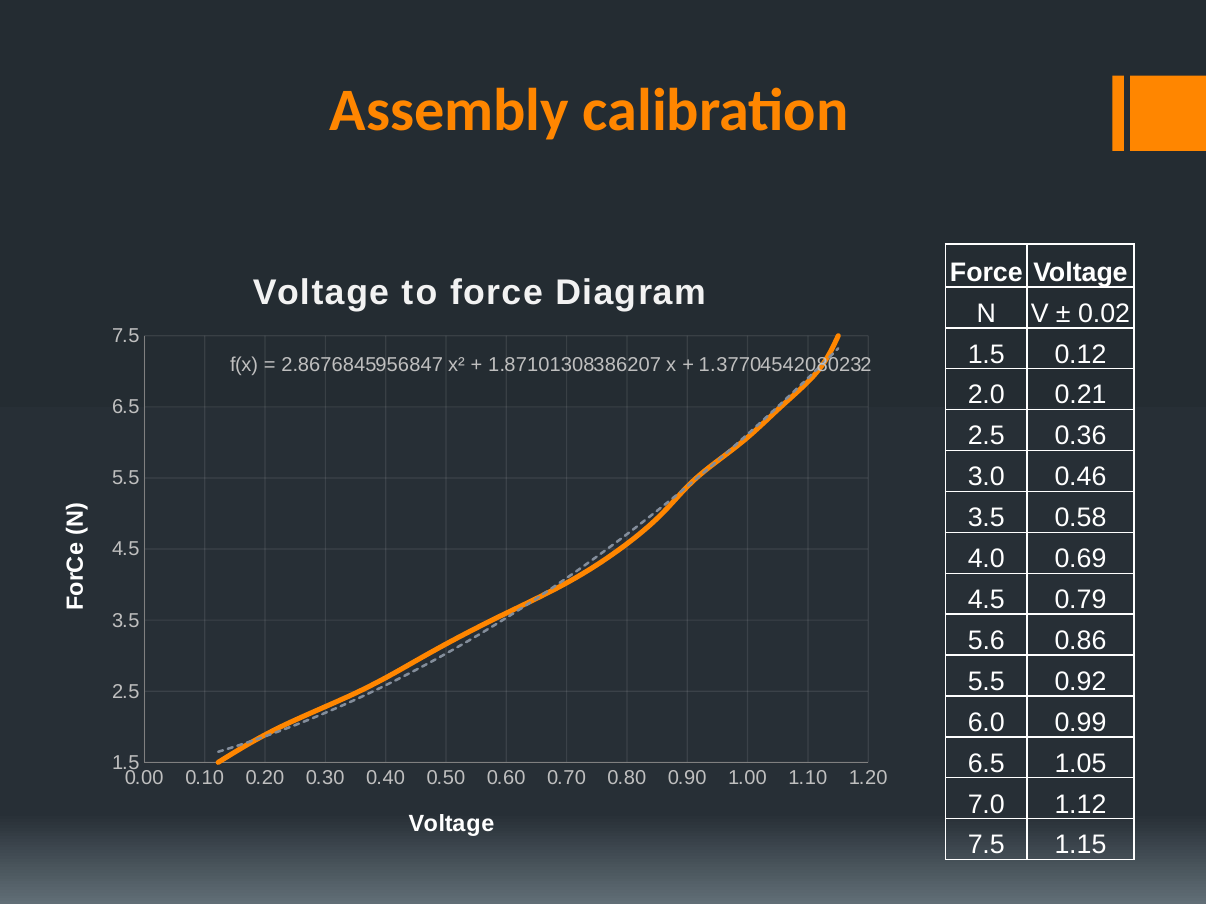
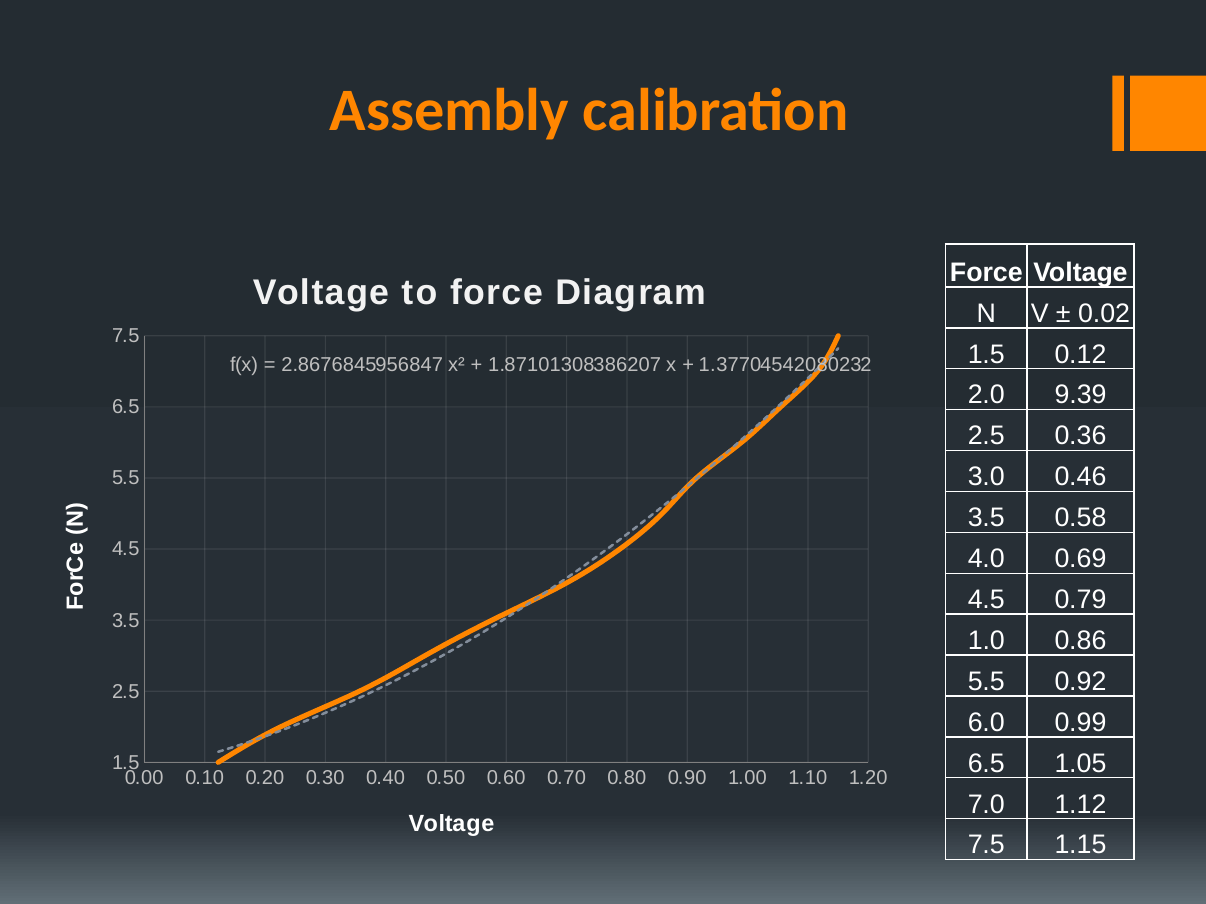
0.21: 0.21 -> 9.39 (1081, 395)
5.6: 5.6 -> 1.0 (986, 641)
